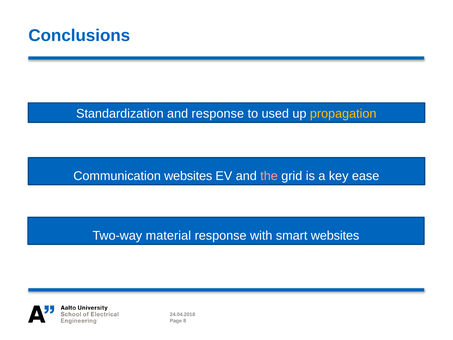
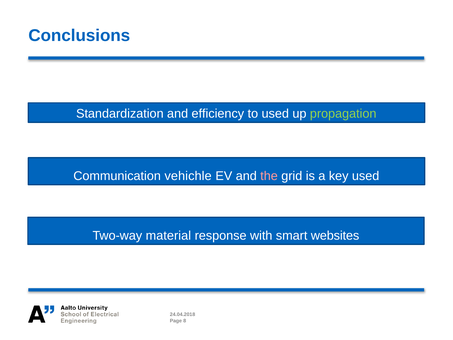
and response: response -> efficiency (218, 113)
propagation colour: yellow -> light green (343, 113)
Communication websites: websites -> vehichle (188, 176)
key ease: ease -> used (366, 176)
